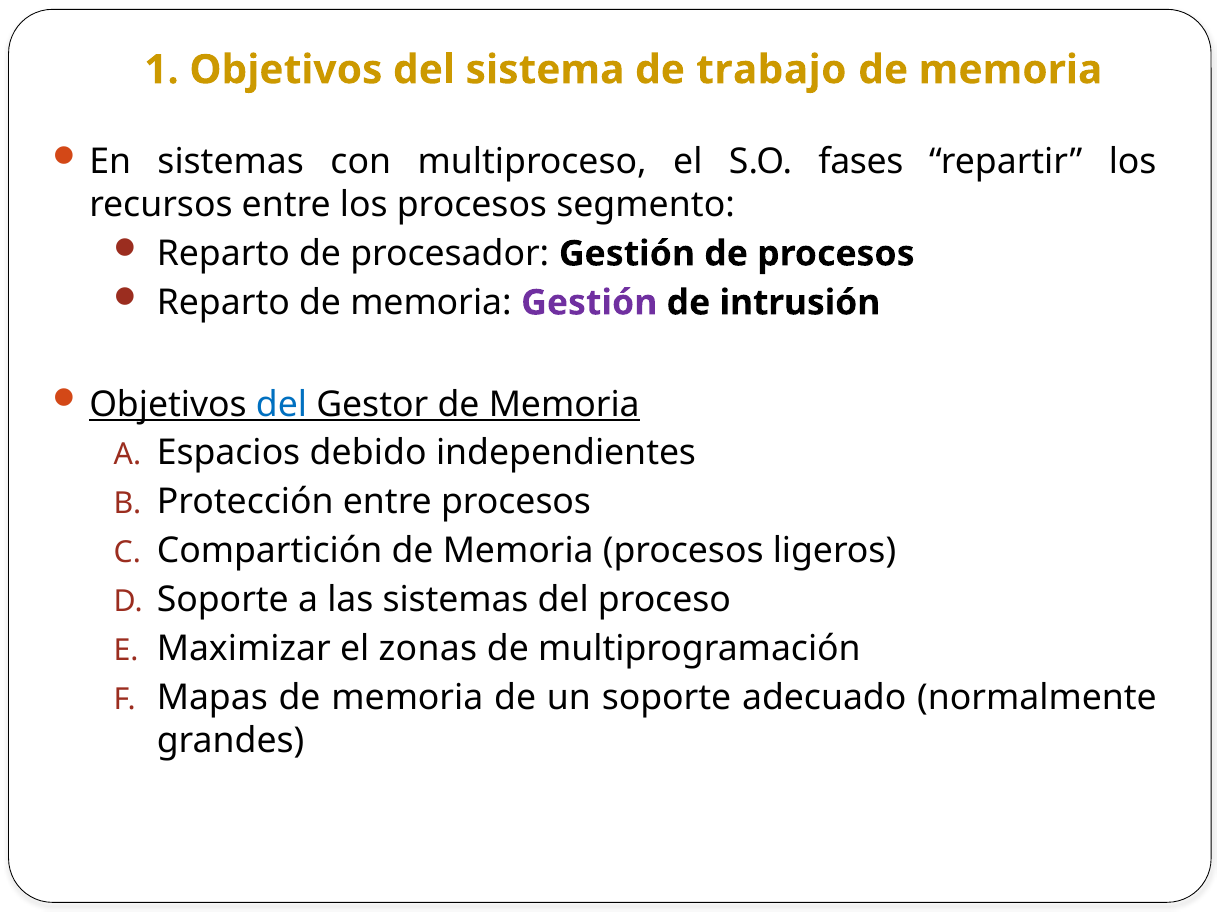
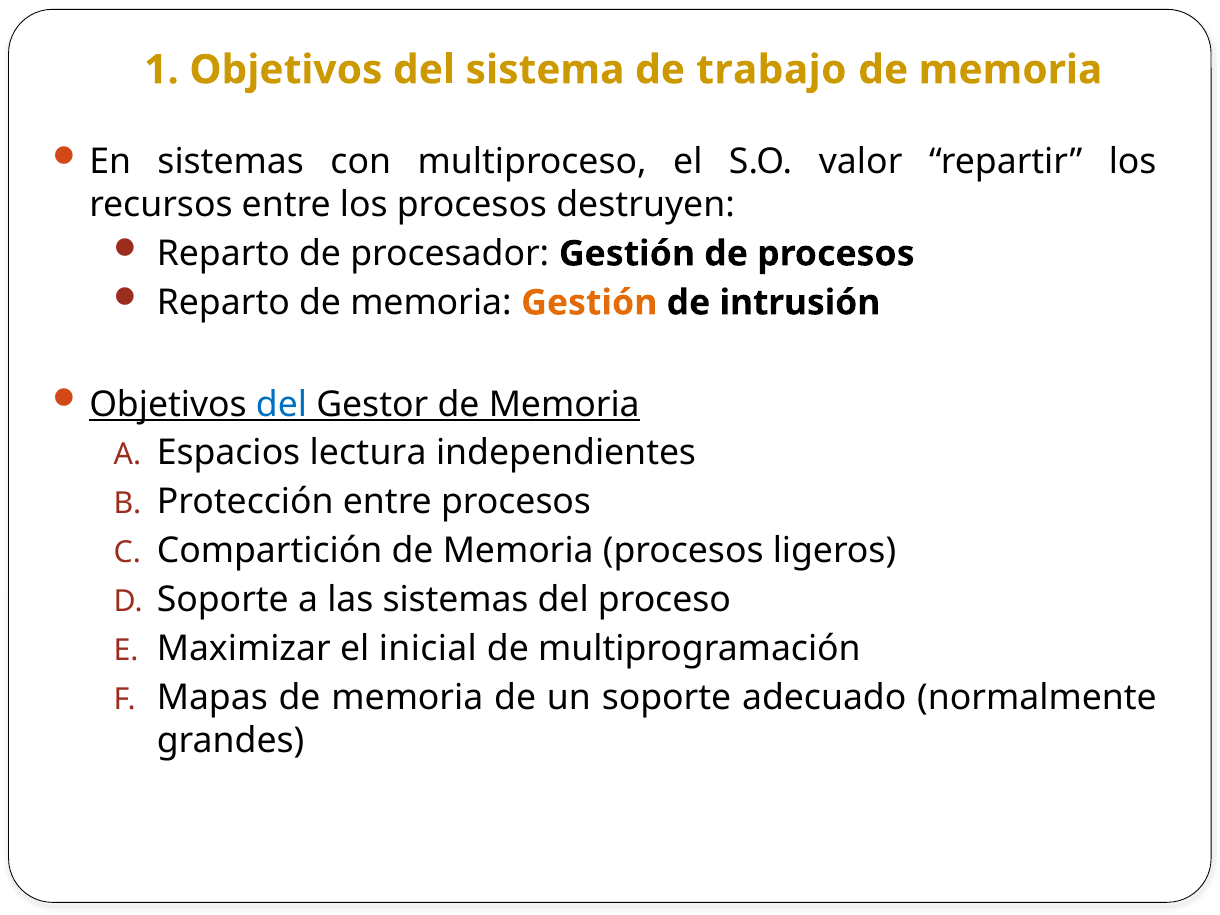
fases: fases -> valor (861, 162)
segmento: segmento -> destruyen (646, 205)
Gestión colour: purple -> orange (589, 303)
debido: debido -> lectura (368, 453)
zonas: zonas -> inicial (428, 649)
